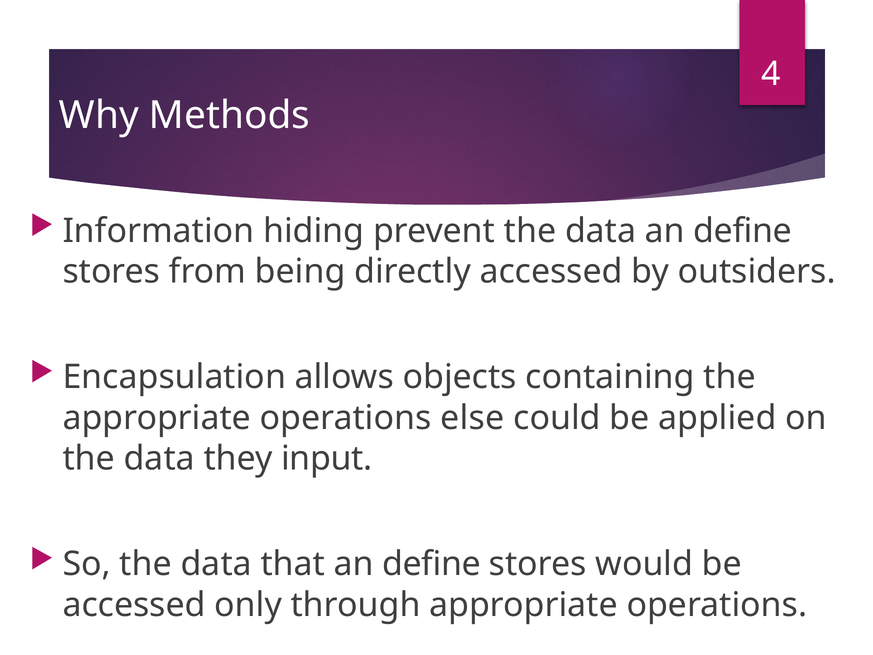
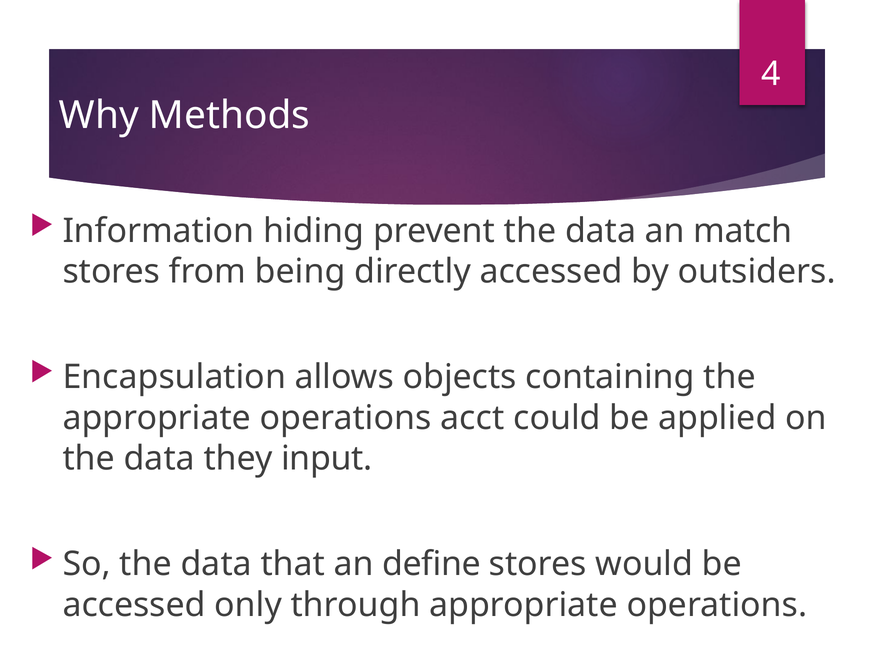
data an define: define -> match (743, 231)
else: else -> acct (472, 418)
